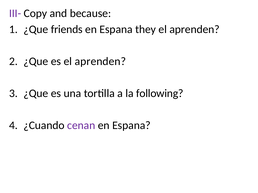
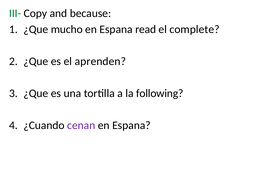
III- colour: purple -> green (15, 13)
friends: friends -> mucho (67, 29)
they: they -> read (146, 29)
aprenden: aprenden -> complete (195, 29)
